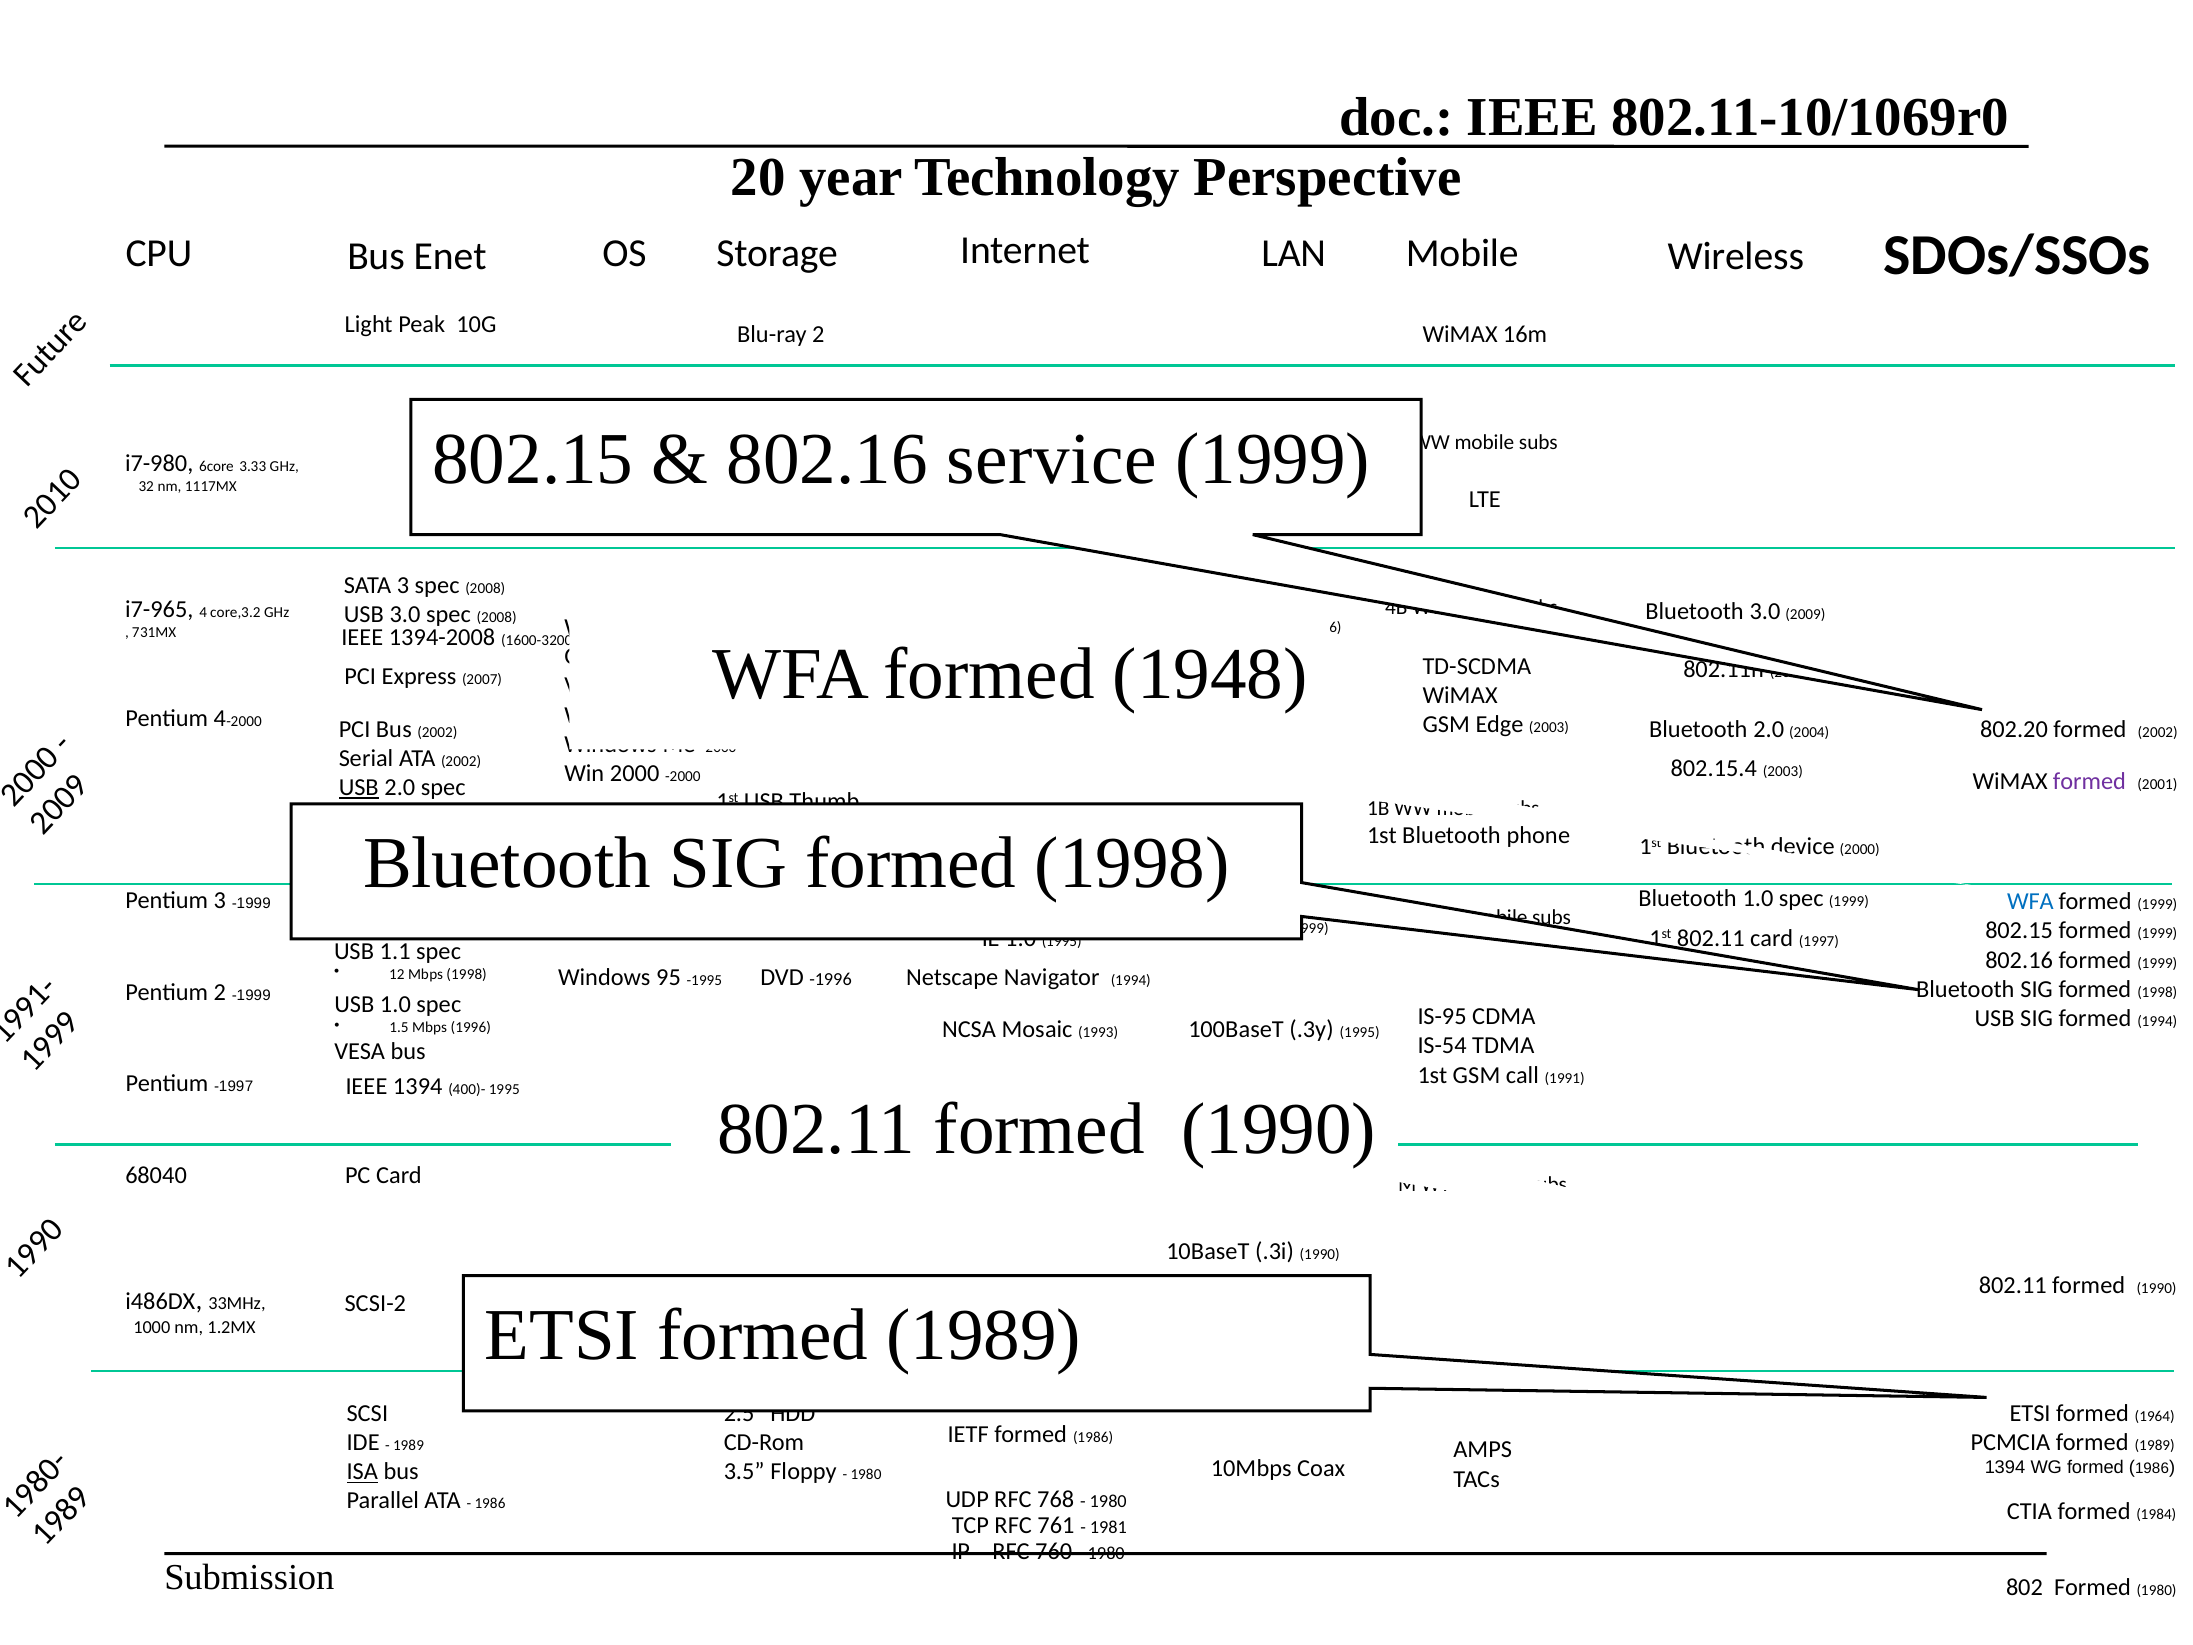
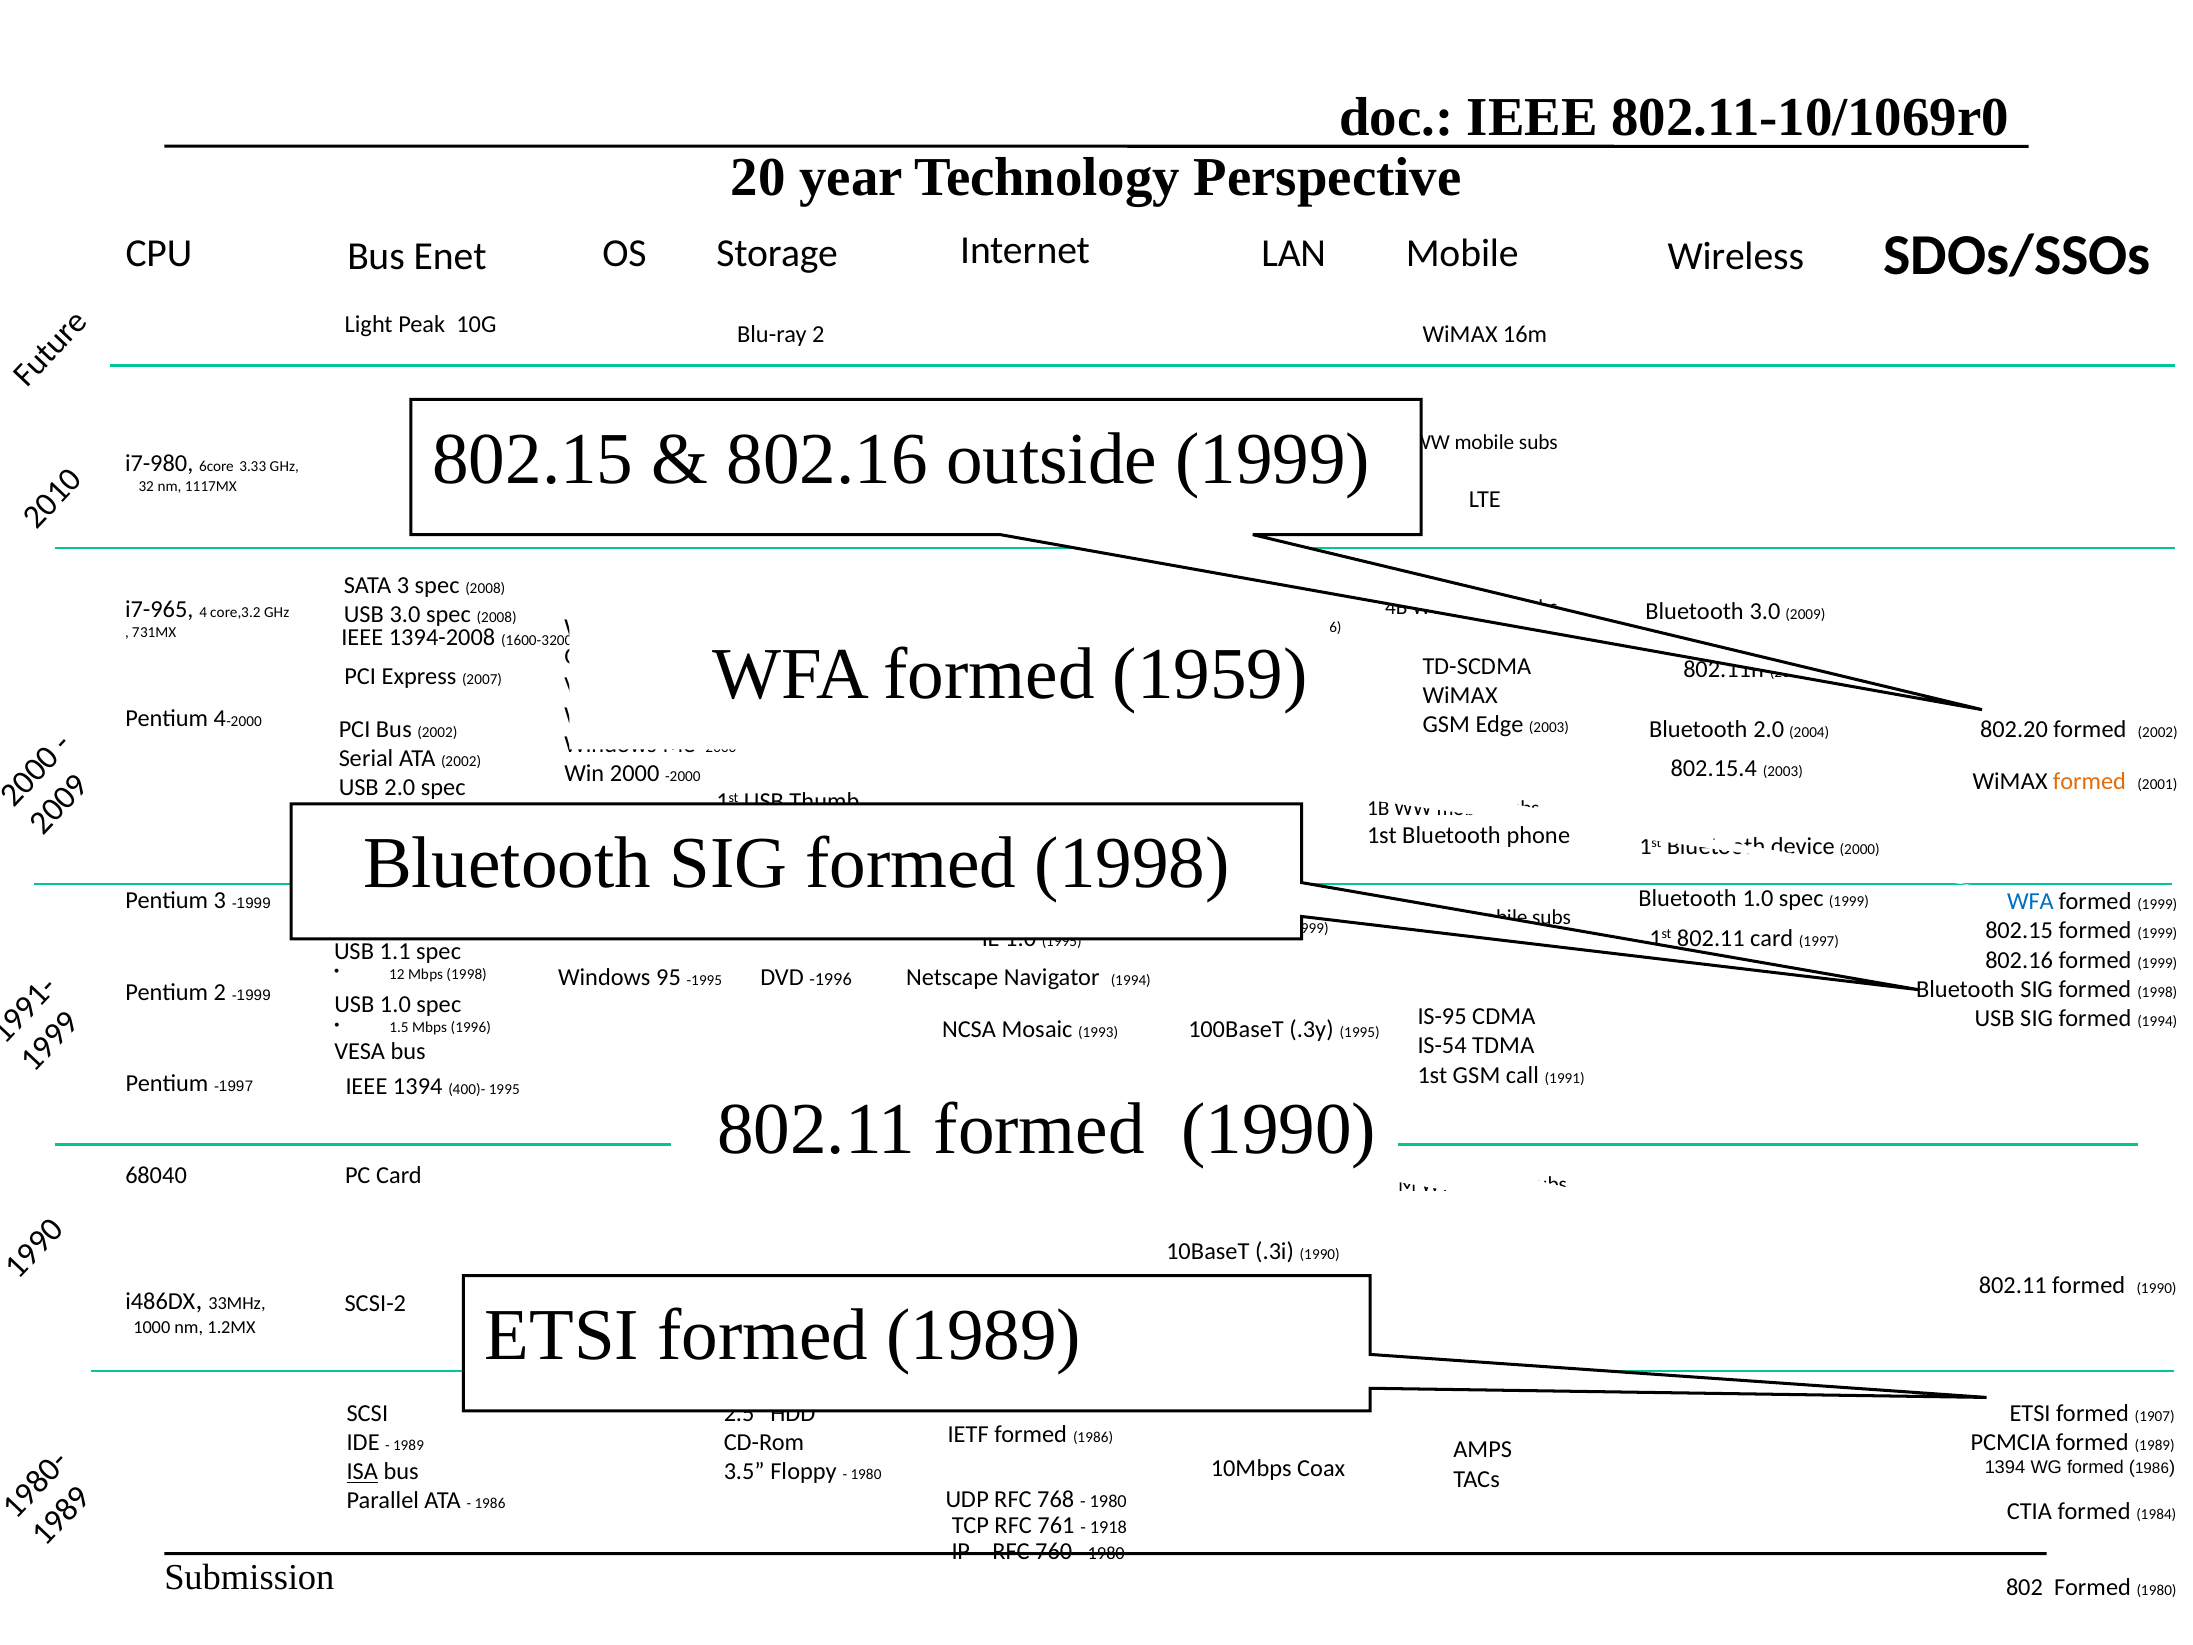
service: service -> outside (1052, 459)
1948: 1948 -> 1959 (1210, 674)
formed colour: purple -> orange (2089, 782)
USB underline: present -> none (359, 787)
1964: 1964 -> 1907 (2155, 1416)
1981: 1981 -> 1918 (1108, 1528)
